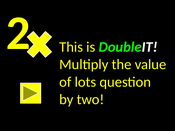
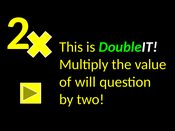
lots: lots -> will (85, 82)
